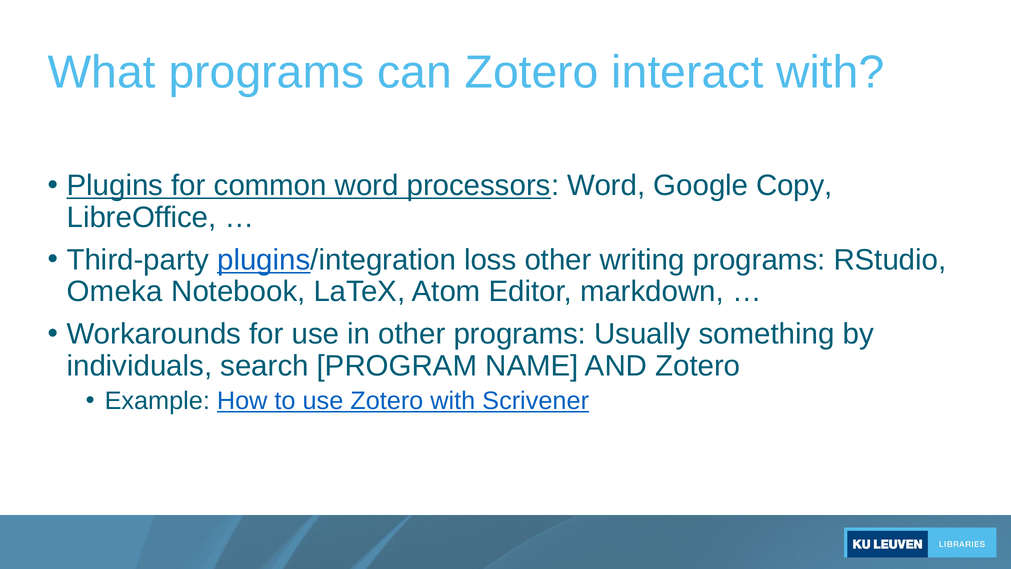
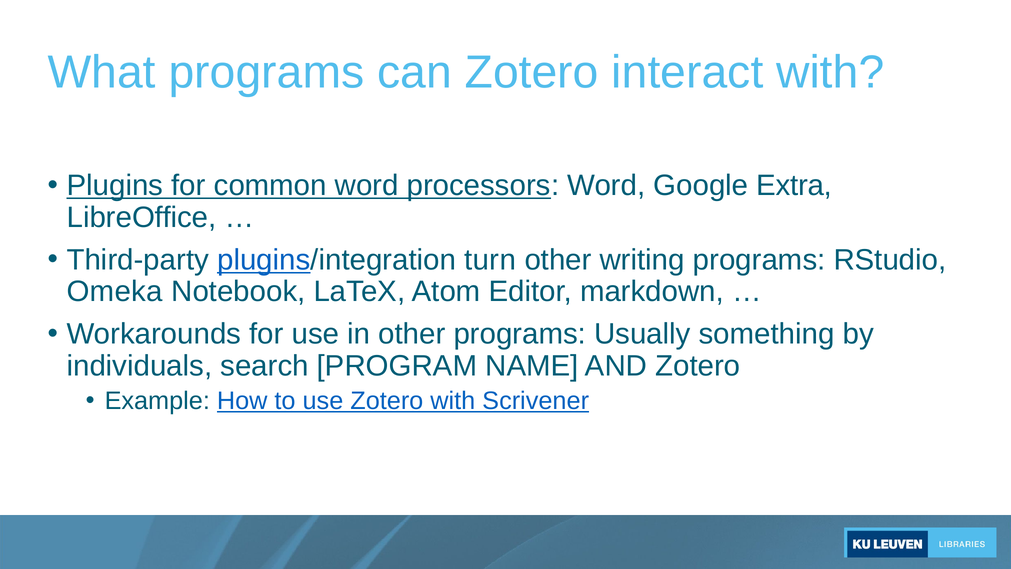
Copy: Copy -> Extra (794, 185)
loss: loss -> turn (490, 260)
